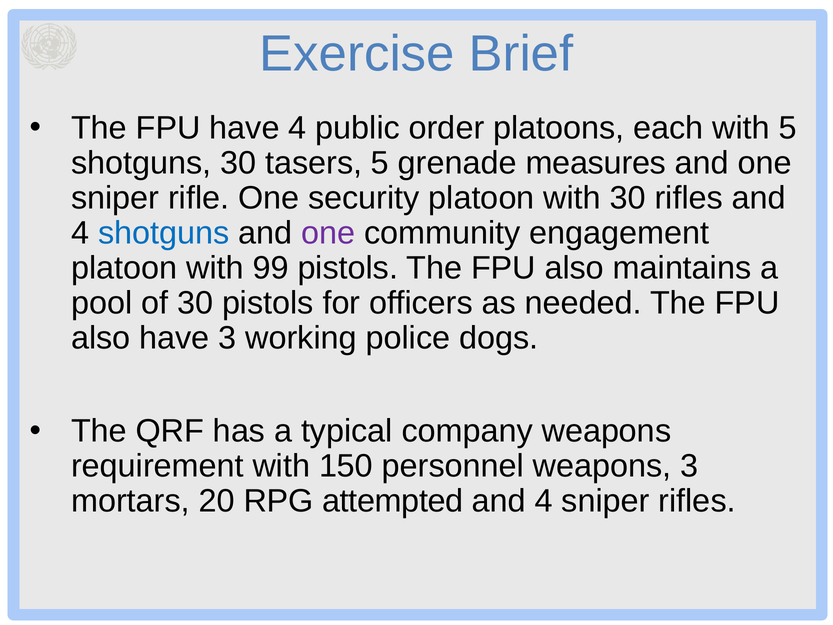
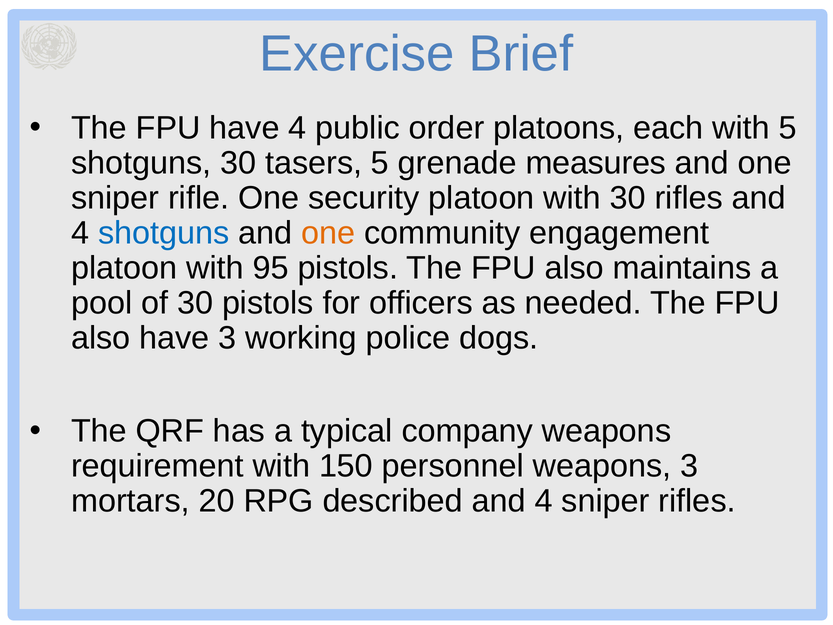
one colour: purple -> orange (328, 233)
99: 99 -> 95 (271, 268)
attempted: attempted -> described (393, 501)
